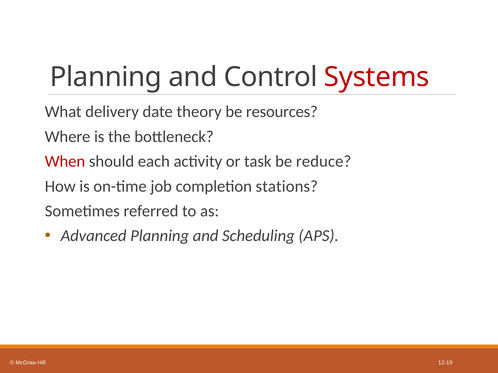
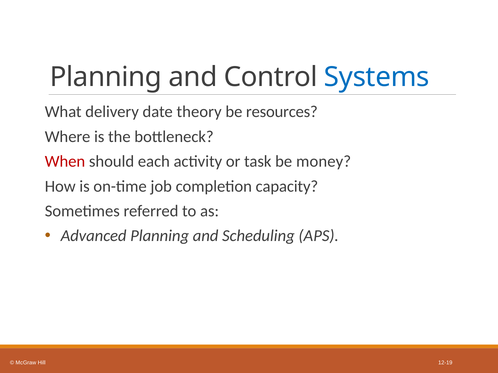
Systems colour: red -> blue (377, 77)
reduce: reduce -> money (324, 162)
stations: stations -> capacity (287, 186)
